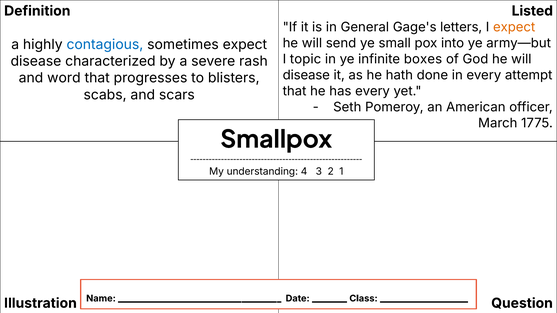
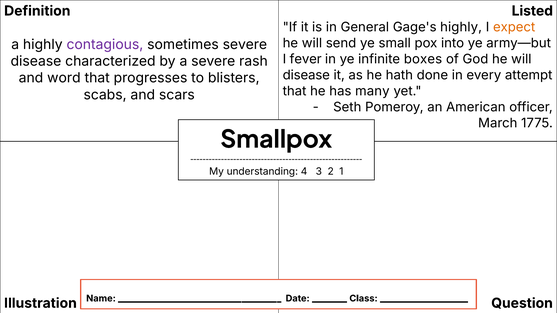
Gage's letters: letters -> highly (461, 27)
contagious colour: blue -> purple (105, 45)
sometimes expect: expect -> severe (245, 45)
topic: topic -> fever (306, 59)
has every: every -> many (372, 91)
